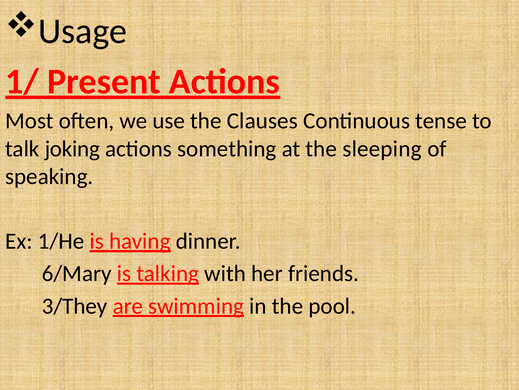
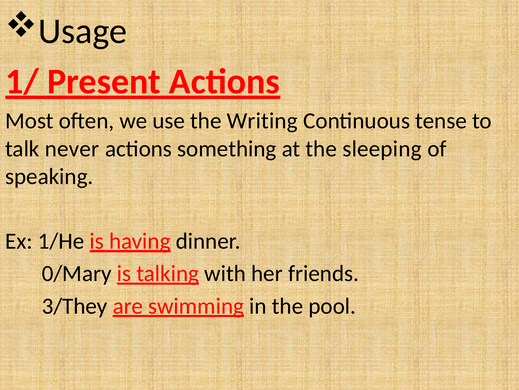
Clauses: Clauses -> Writing (262, 121)
joking: joking -> never (72, 148)
6/Mary: 6/Mary -> 0/Mary (77, 273)
